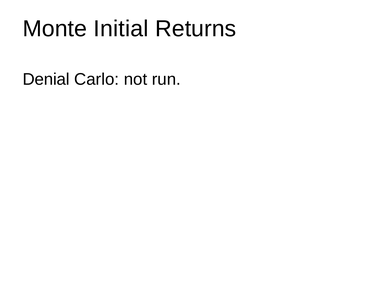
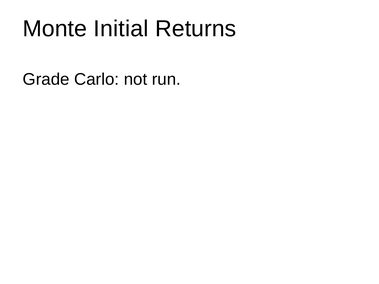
Denial: Denial -> Grade (46, 79)
